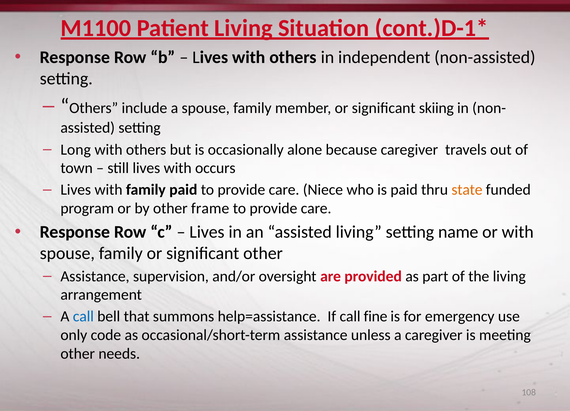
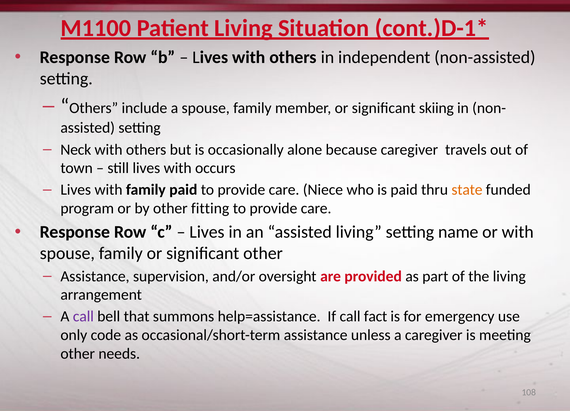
Long: Long -> Neck (76, 149)
frame: frame -> fitting (210, 208)
call colour: blue -> purple (83, 316)
fine: fine -> fact (376, 316)
